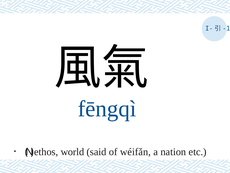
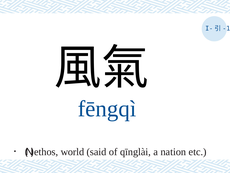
wéifǎn: wéifǎn -> qīnglài (135, 151)
